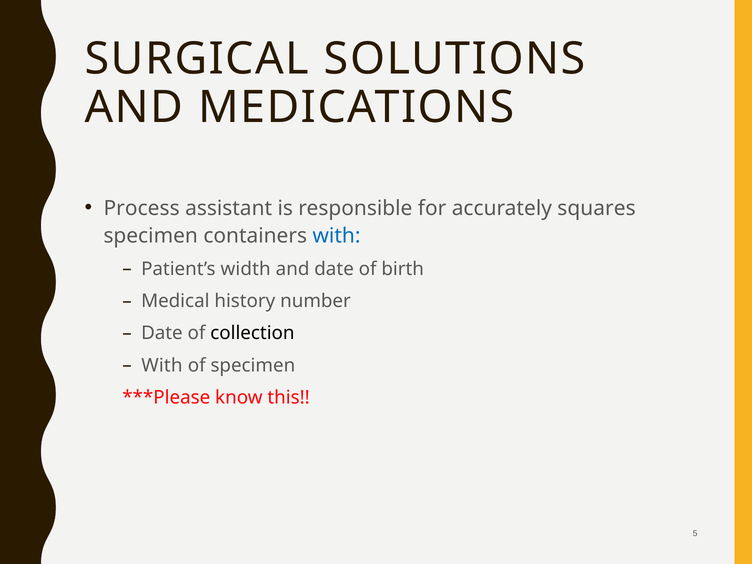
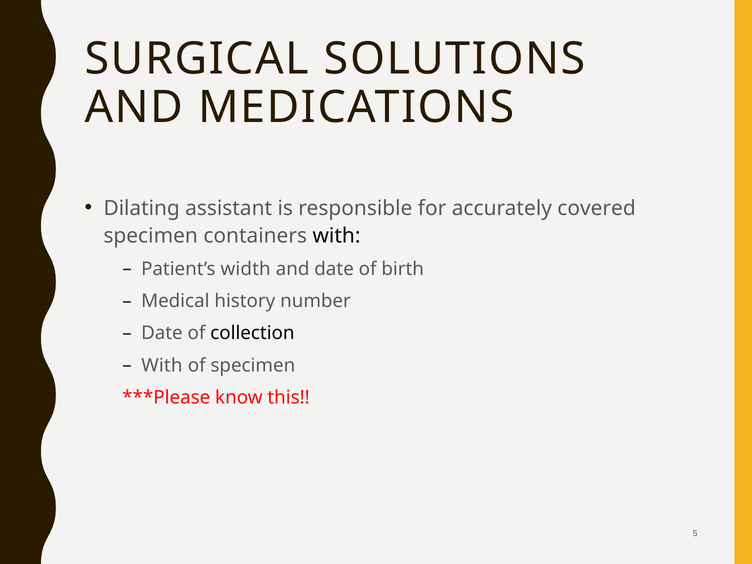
Process: Process -> Dilating (142, 208)
squares: squares -> covered (597, 208)
with colour: blue -> black (337, 236)
